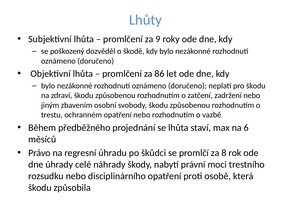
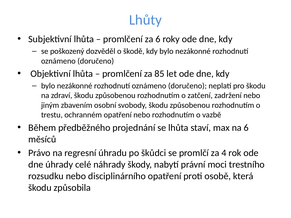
za 9: 9 -> 6 (158, 39)
86: 86 -> 85 (159, 74)
8: 8 -> 4 (224, 153)
